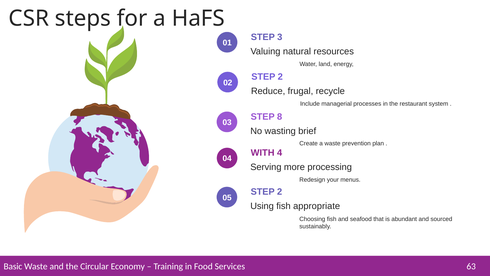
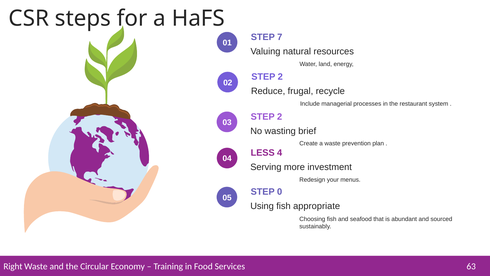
3: 3 -> 7 (280, 37)
8: 8 -> 2 (280, 116)
WITH: WITH -> LESS (263, 153)
processing: processing -> investment (330, 167)
2: 2 -> 0 (280, 192)
Basic: Basic -> Right (13, 266)
